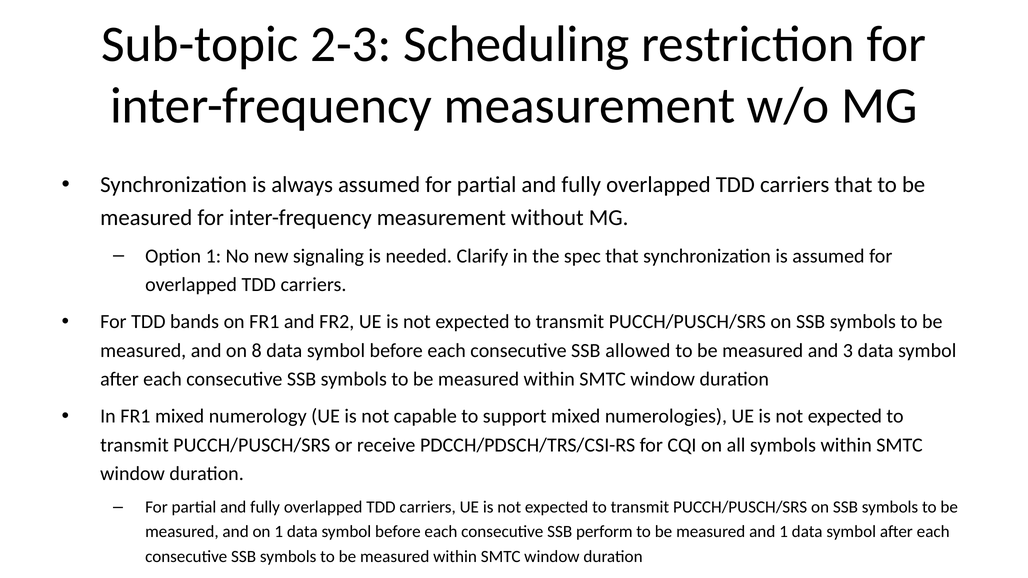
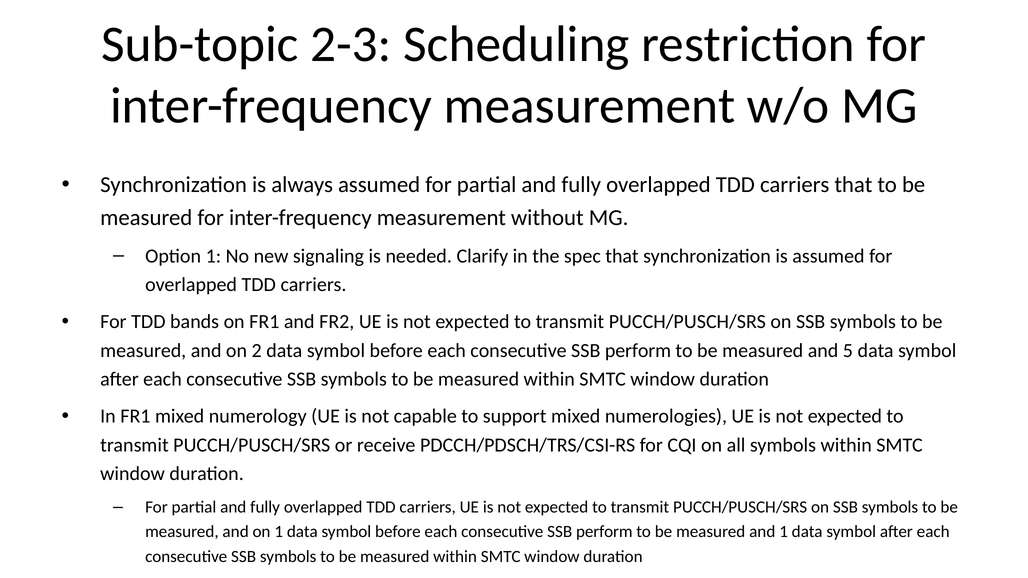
8: 8 -> 2 (257, 351)
allowed: allowed -> perform (638, 351)
3: 3 -> 5 (848, 351)
